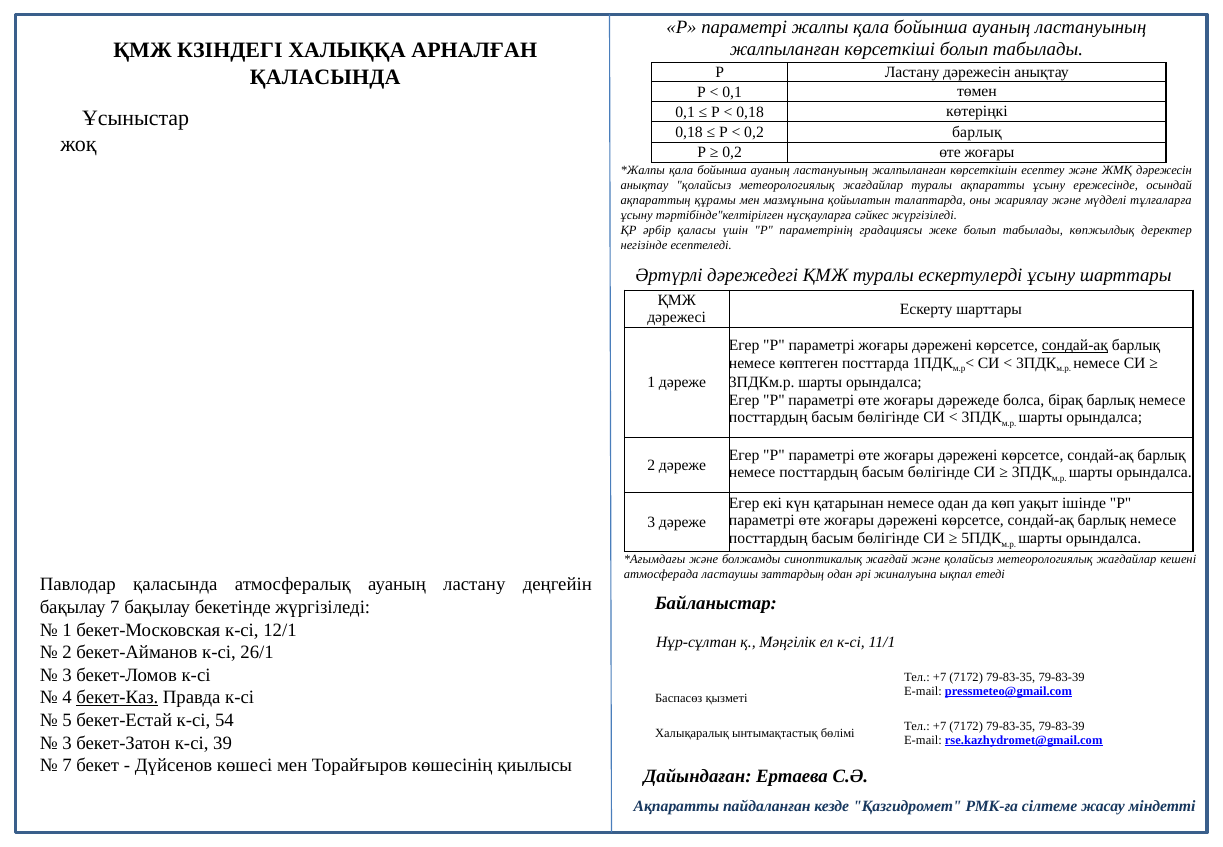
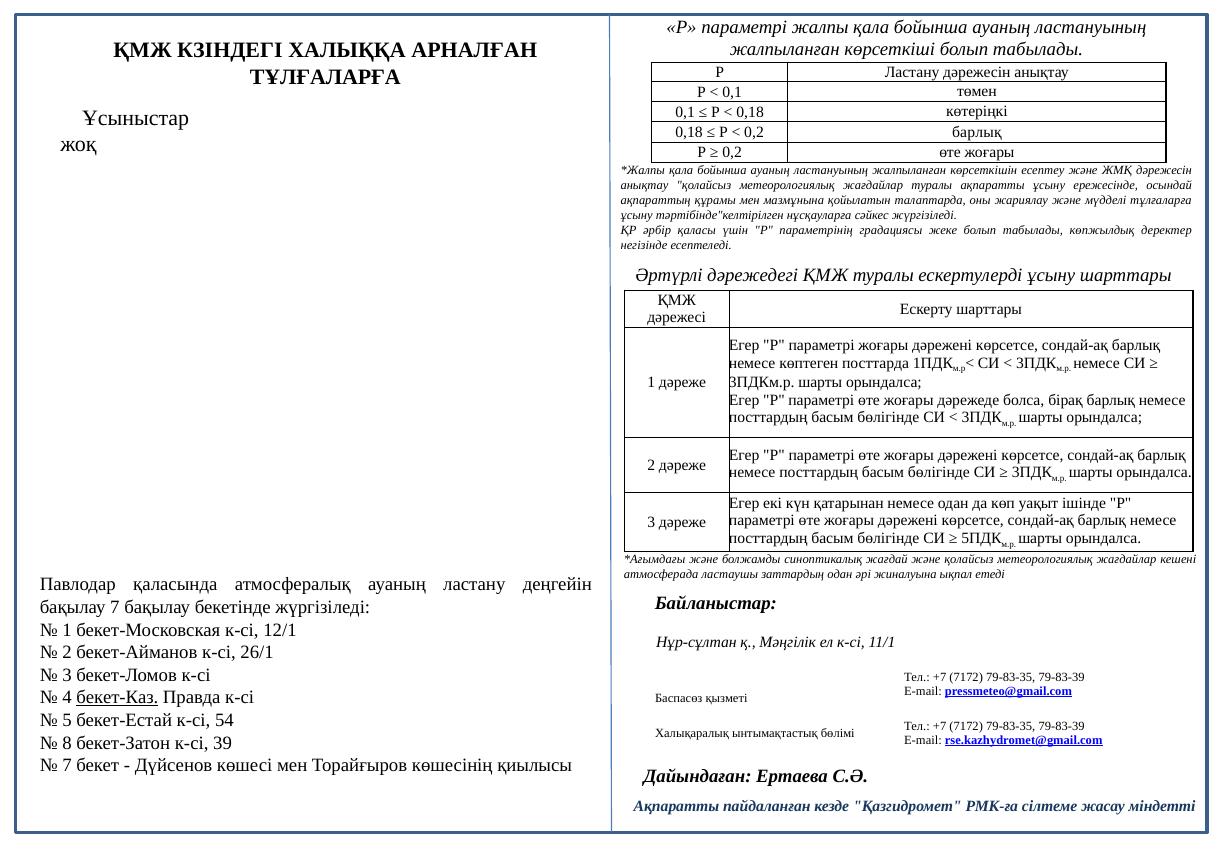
ҚАЛАСЫНДА: ҚАЛАСЫНДА -> ТҰЛҒАЛАРҒА (325, 77)
сондай-ақ underline: present -> none (1075, 345)
3: 3 -> 8 (67, 743)
